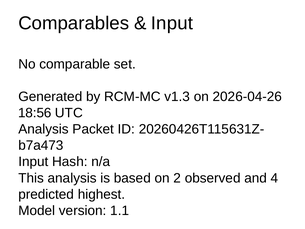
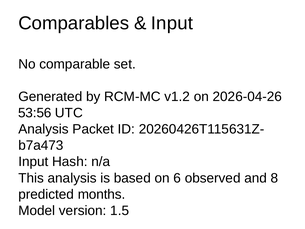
v1.3: v1.3 -> v1.2 (177, 97)
18:56: 18:56 -> 53:56 (35, 113)
2: 2 -> 6 (177, 178)
4: 4 -> 8 (275, 178)
highest: highest -> months (102, 194)
1.1: 1.1 -> 1.5 (120, 210)
